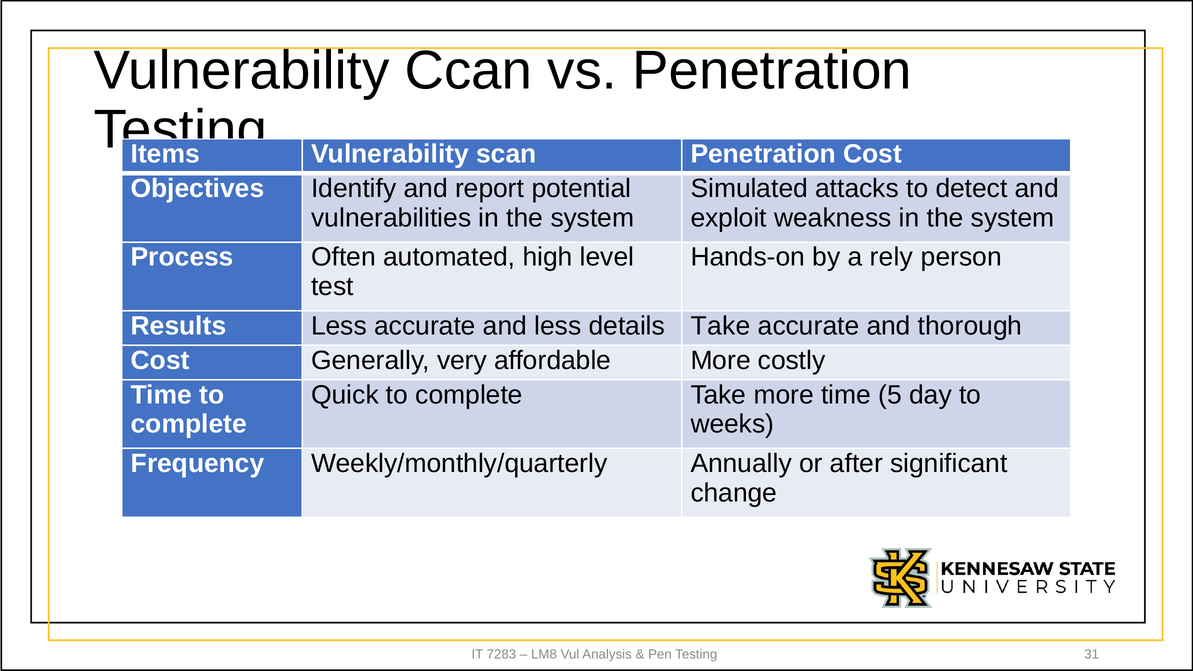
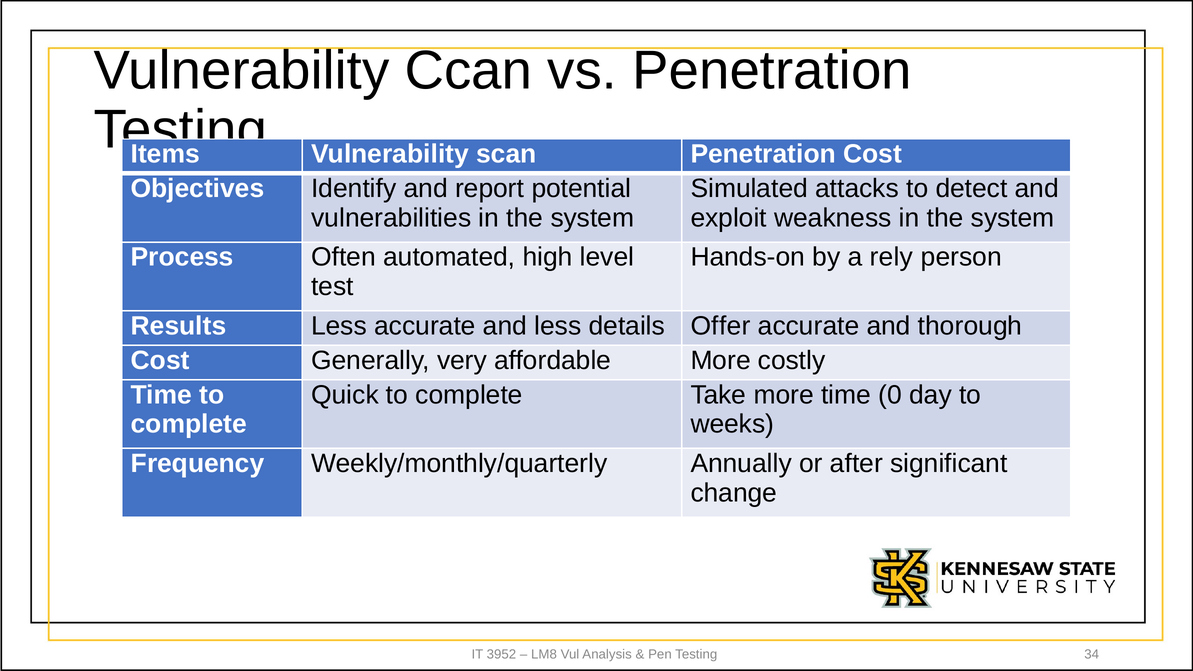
details Take: Take -> Offer (721, 326)
5: 5 -> 0 (890, 395)
7283: 7283 -> 3952 (501, 654)
31: 31 -> 34 (1092, 654)
